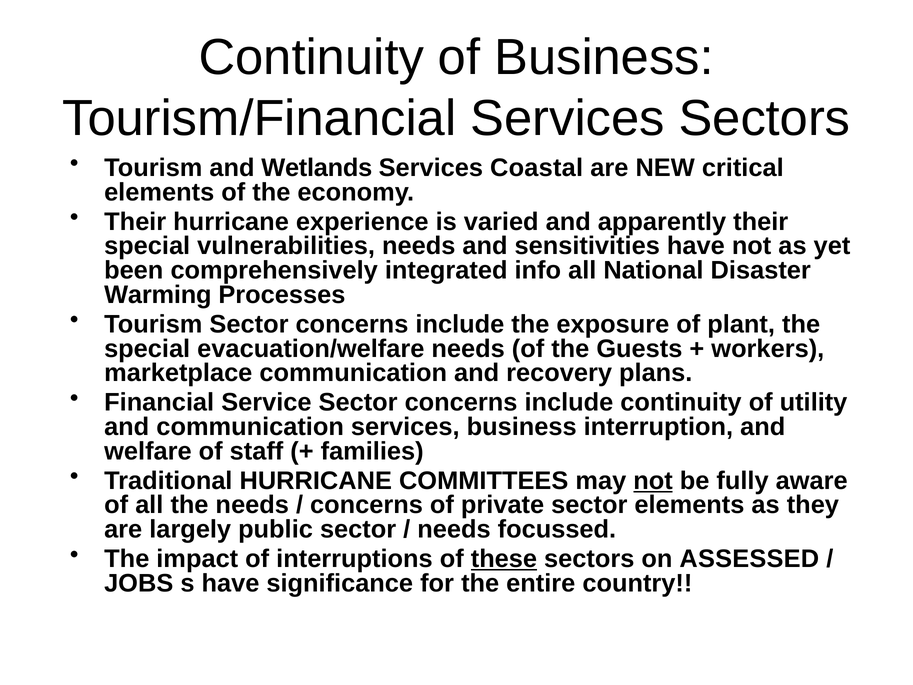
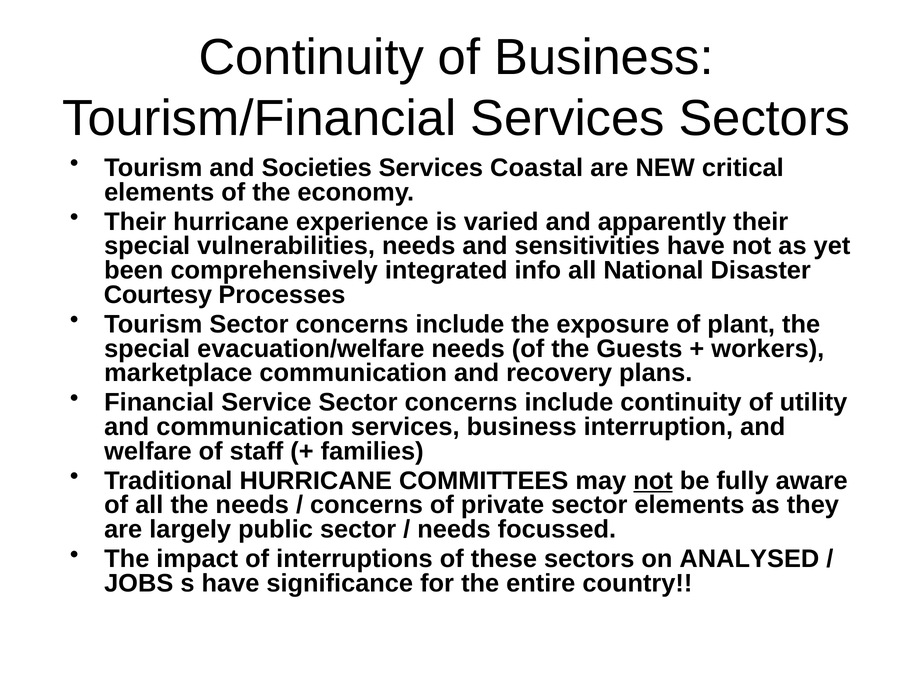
Wetlands: Wetlands -> Societies (317, 168)
Warming: Warming -> Courtesy (158, 295)
these underline: present -> none (504, 559)
ASSESSED: ASSESSED -> ANALYSED (749, 559)
